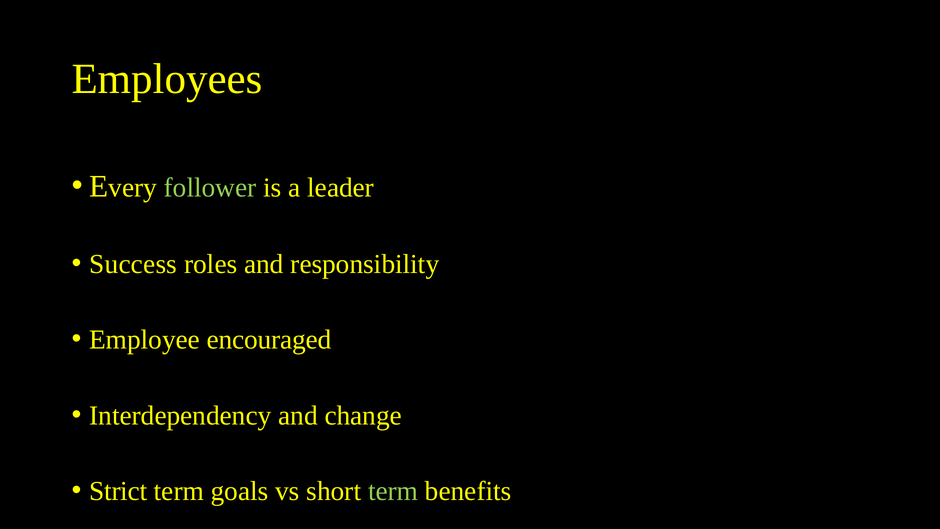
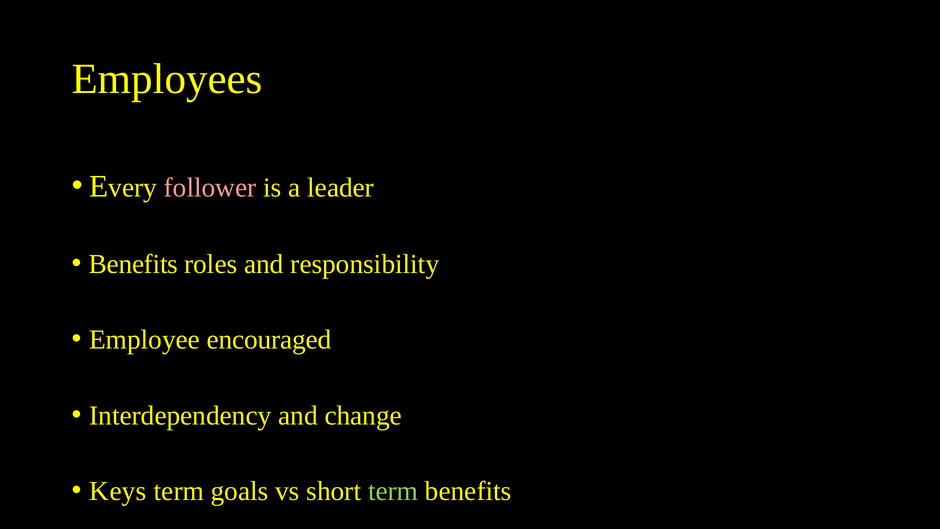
follower colour: light green -> pink (210, 188)
Success: Success -> Benefits (133, 264)
Strict: Strict -> Keys (118, 491)
